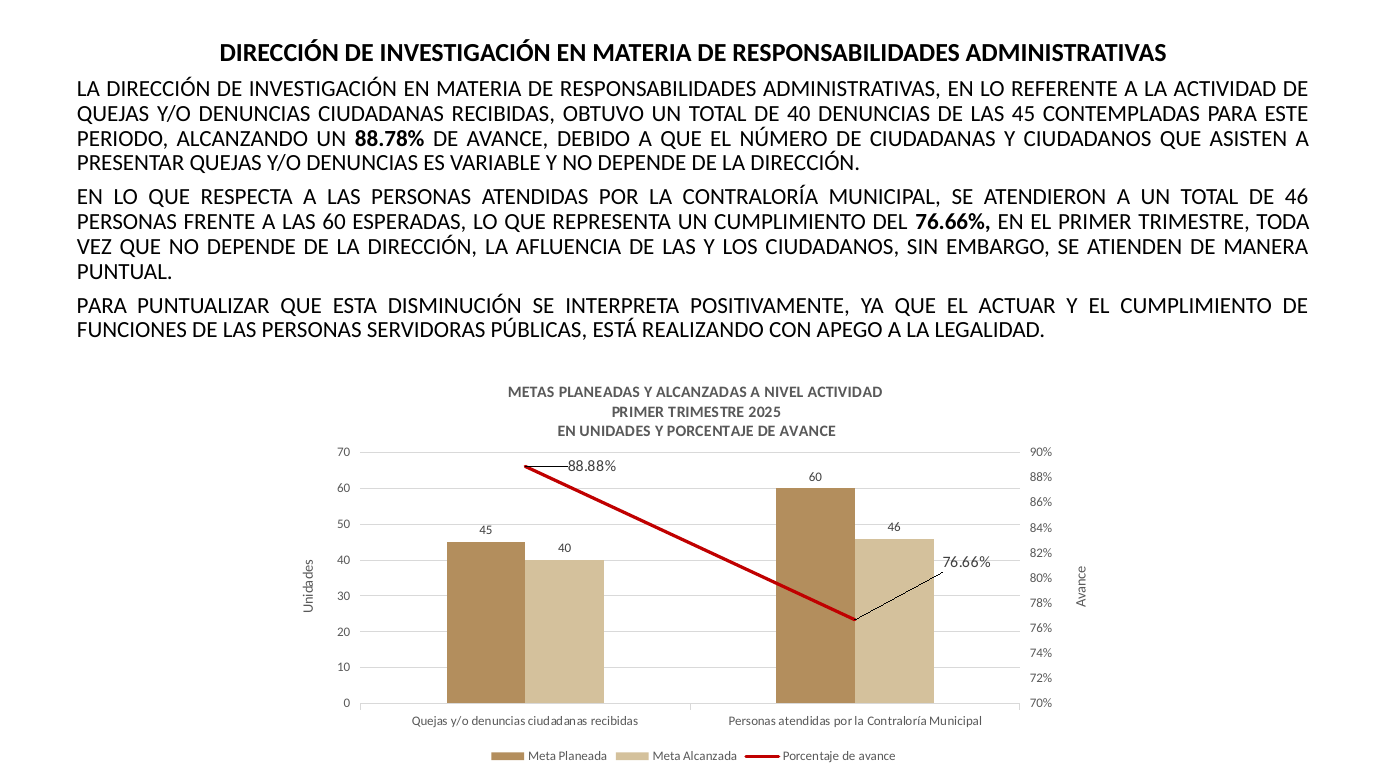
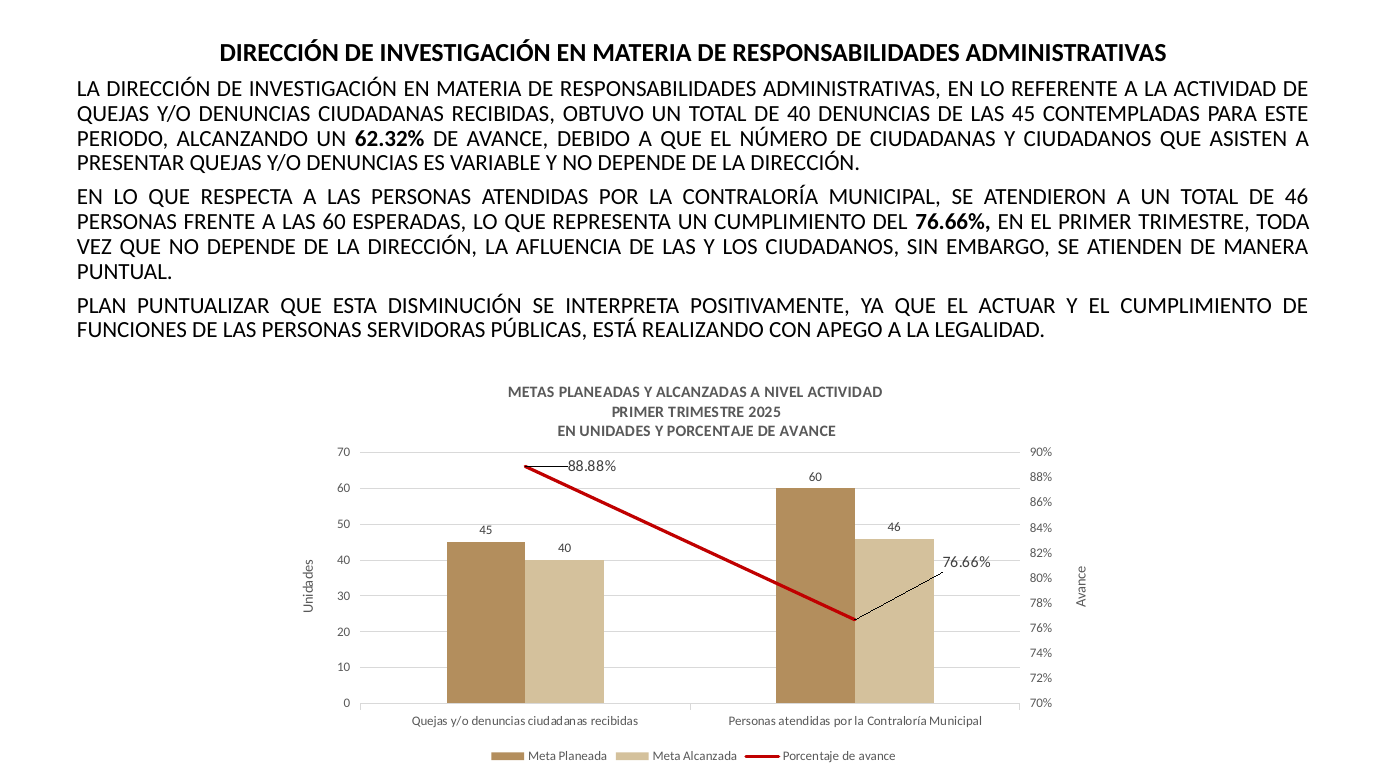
88.78%: 88.78% -> 62.32% (390, 138)
PARA: PARA -> PLAN (102, 305)
